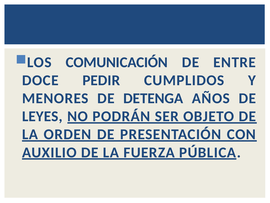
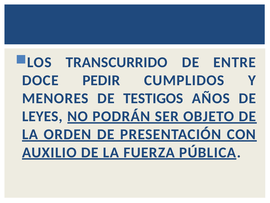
COMUNICACIÓN: COMUNICACIÓN -> TRANSCURRIDO (117, 62)
DETENGA: DETENGA -> TESTIGOS (153, 98)
